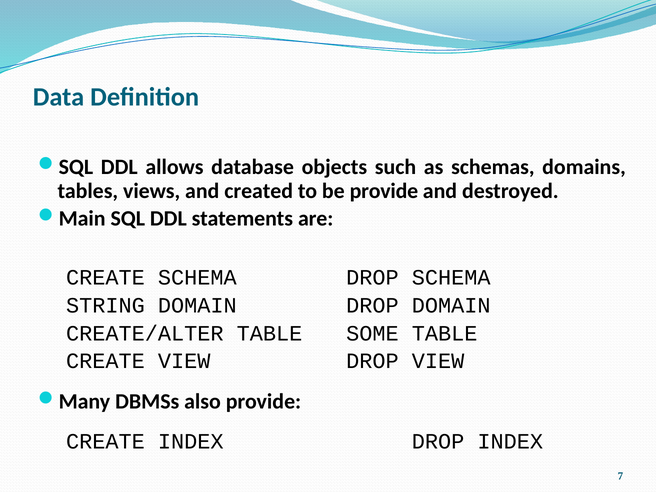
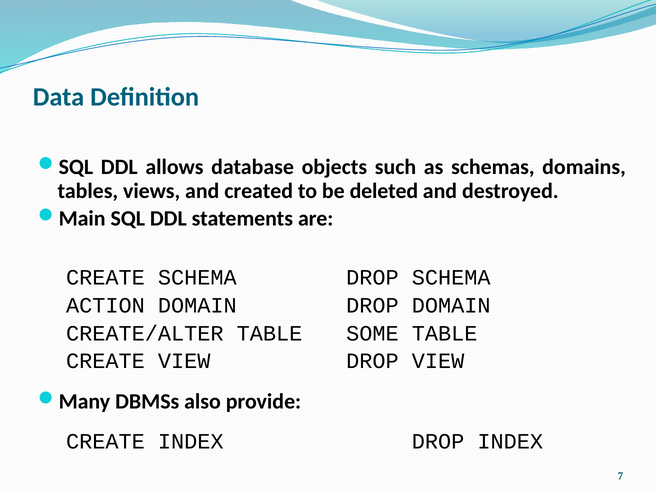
be provide: provide -> deleted (384, 191)
STRING: STRING -> ACTION (105, 305)
